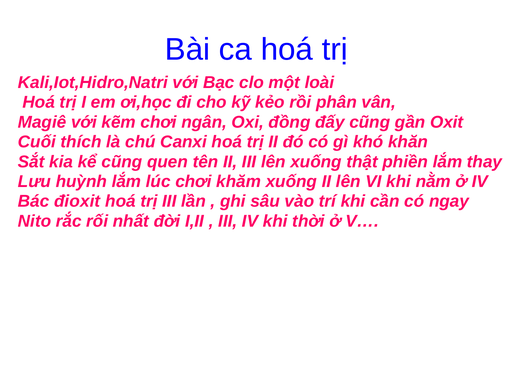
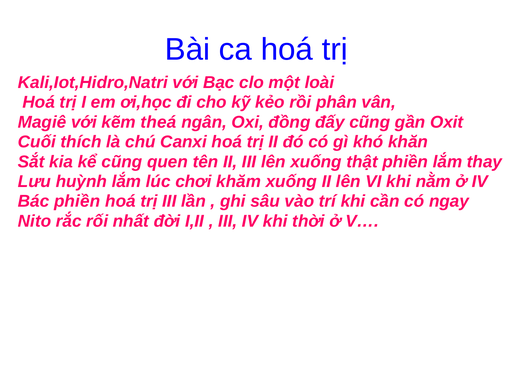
kẽm chơi: chơi -> theá (158, 122)
Bác đioxit: đioxit -> phiền (77, 202)
